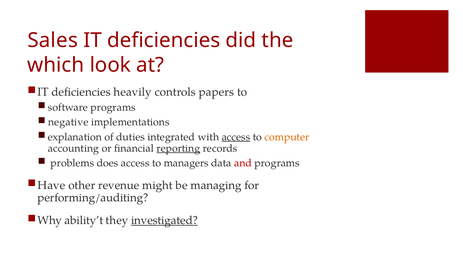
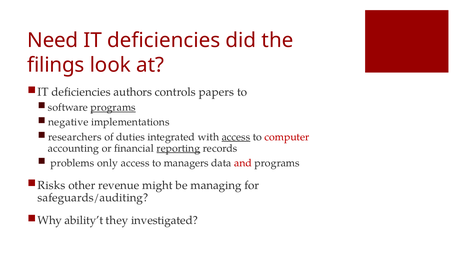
Sales: Sales -> Need (53, 40)
which: which -> filings (56, 65)
heavily: heavily -> authors (133, 92)
programs underline: none -> present (113, 108)
explanation: explanation -> researchers (75, 137)
computer colour: orange -> red (287, 137)
does: does -> only (108, 163)
Have: Have -> Risks (51, 185)
performing/auditing: performing/auditing -> safeguards/auditing (93, 198)
investigated underline: present -> none (164, 221)
